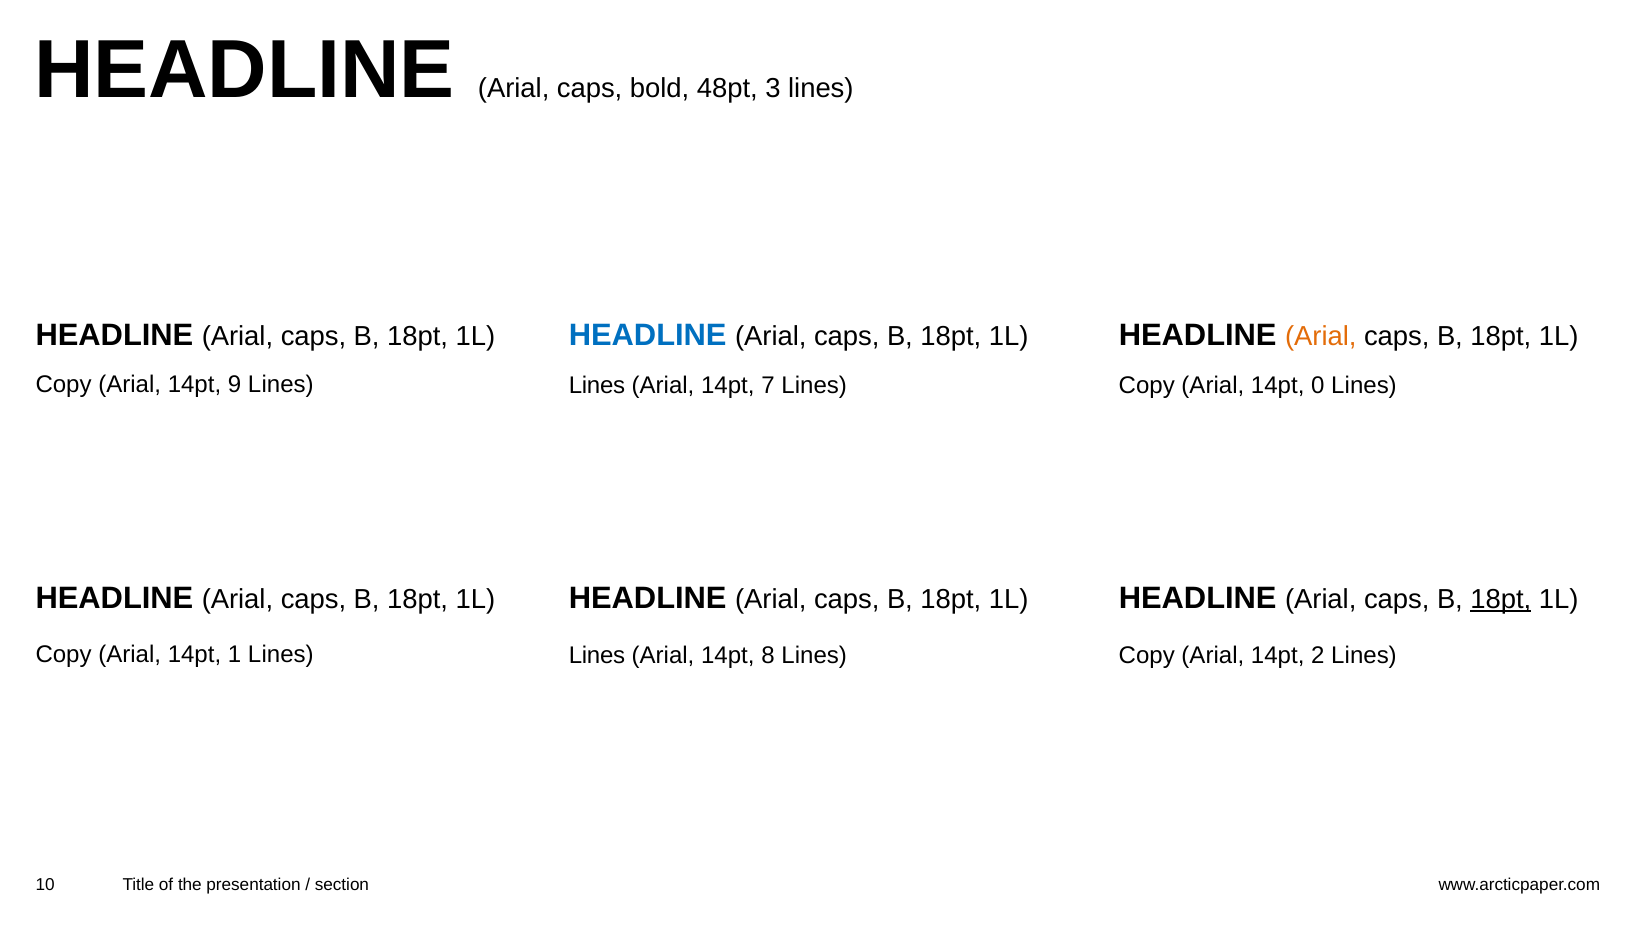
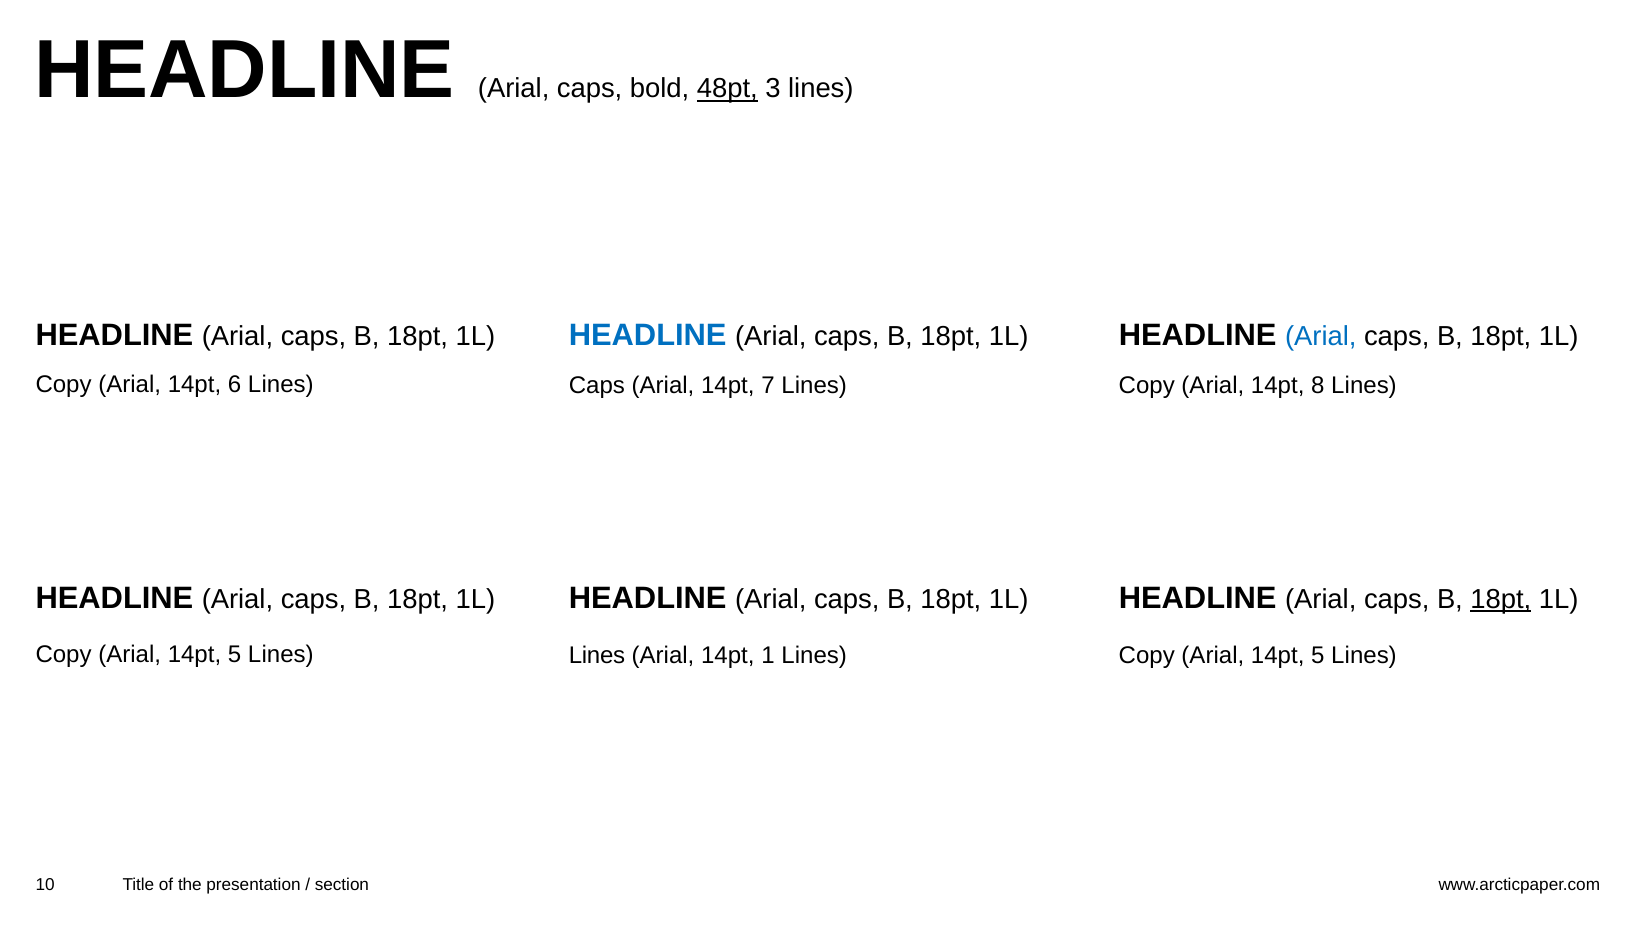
48pt underline: none -> present (727, 89)
Arial colour: orange -> blue (1321, 337)
9: 9 -> 6 (235, 385)
Lines: Lines -> Caps (597, 385)
0: 0 -> 8 (1318, 385)
1: 1 -> 5 (235, 655)
8: 8 -> 1 (768, 655)
2: 2 -> 5 (1318, 655)
